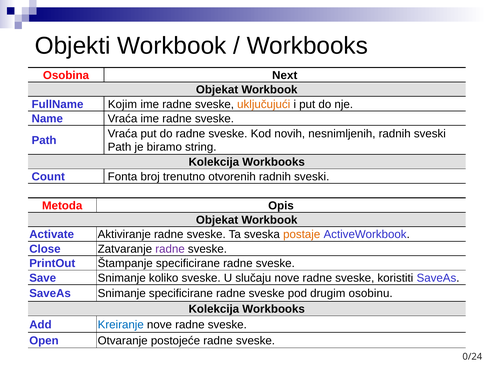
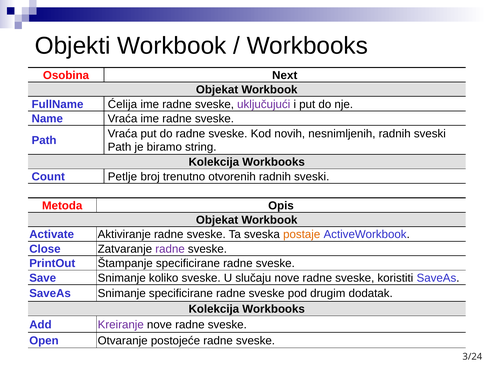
Kojim: Kojim -> Ćelija (122, 104)
uključujući colour: orange -> purple (264, 104)
Fonta: Fonta -> Petlje (122, 177)
osobinu: osobinu -> dodatak (371, 294)
Kreiranje colour: blue -> purple (121, 325)
0/24: 0/24 -> 3/24 (472, 357)
